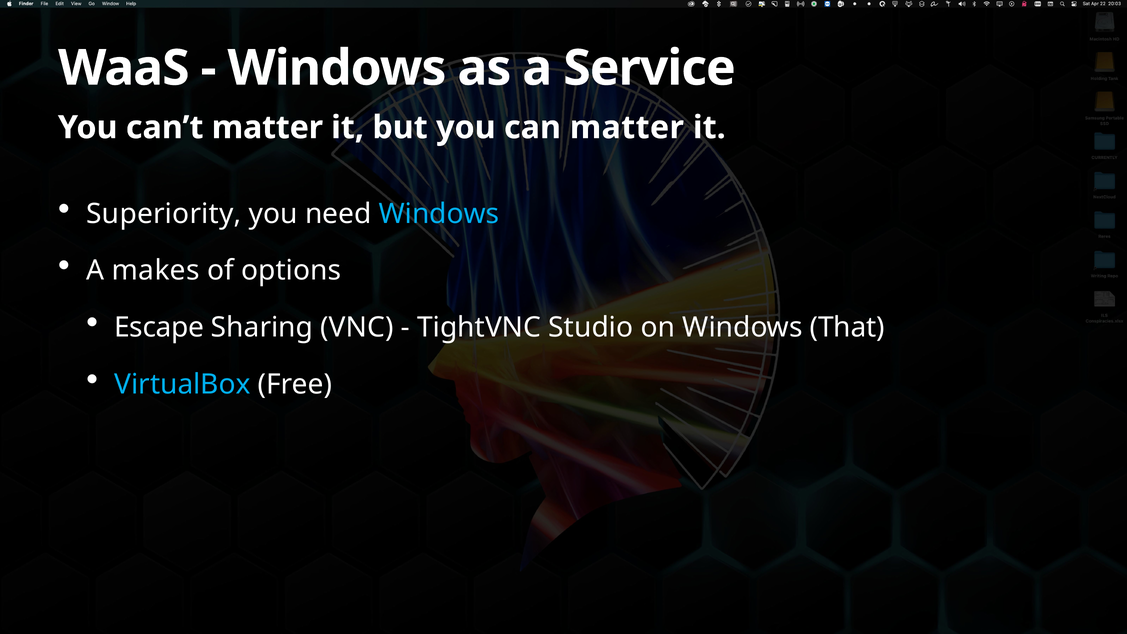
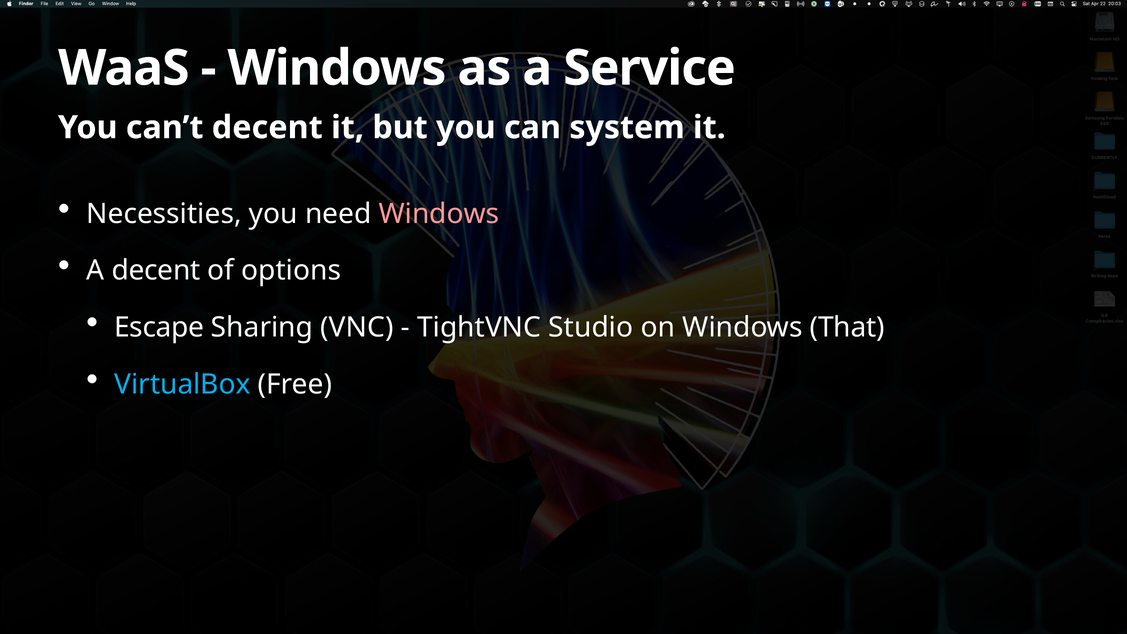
can’t matter: matter -> decent (267, 128)
can matter: matter -> system (627, 128)
Superiority: Superiority -> Necessities (164, 214)
Windows colour: light blue -> pink (439, 214)
A makes: makes -> decent (156, 271)
